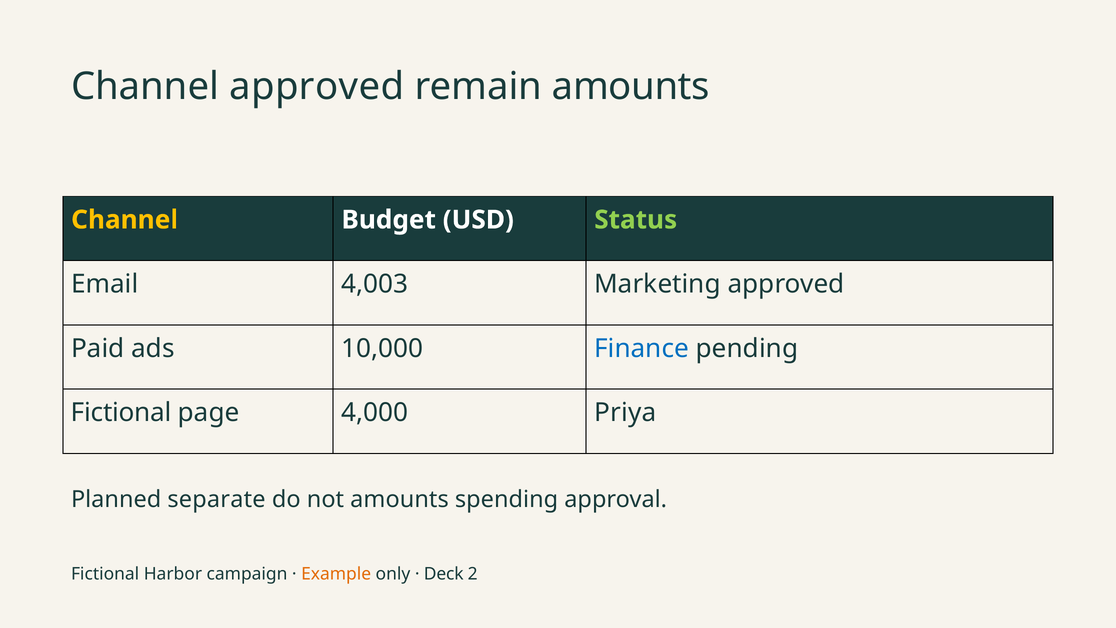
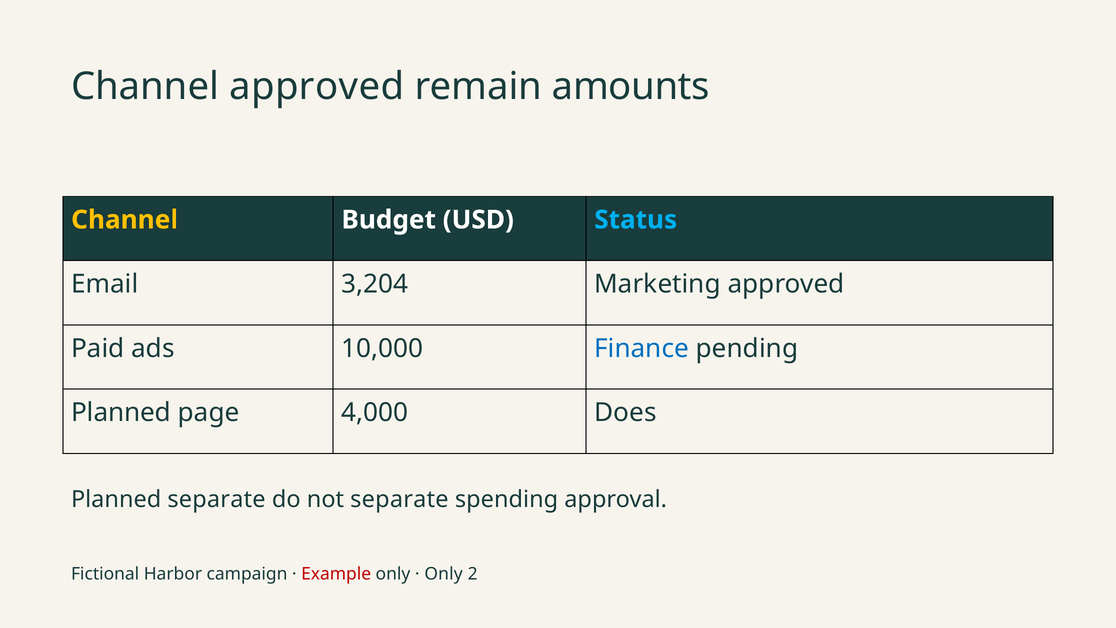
Status colour: light green -> light blue (636, 220)
4,003: 4,003 -> 3,204 (375, 284)
Fictional: Fictional -> Planned (121, 413)
Priya: Priya -> Does (625, 413)
not amounts: amounts -> separate (399, 499)
Example colour: orange -> red (336, 574)
Deck: Deck -> Only (444, 574)
